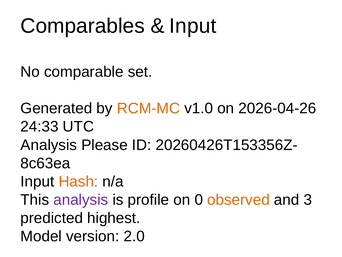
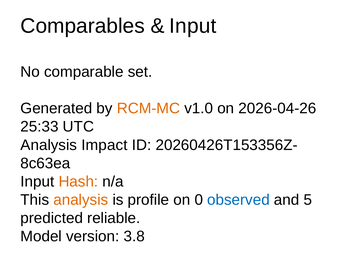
24:33: 24:33 -> 25:33 (39, 126)
Please: Please -> Impact (104, 145)
analysis colour: purple -> orange (81, 199)
observed colour: orange -> blue (238, 199)
3: 3 -> 5 (308, 199)
highest: highest -> reliable (114, 218)
2.0: 2.0 -> 3.8 (134, 236)
